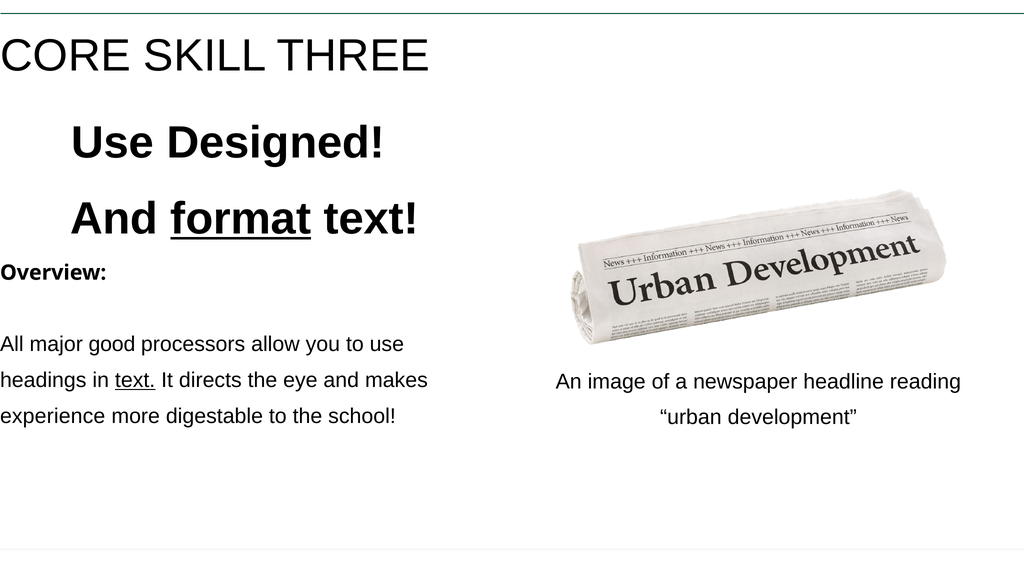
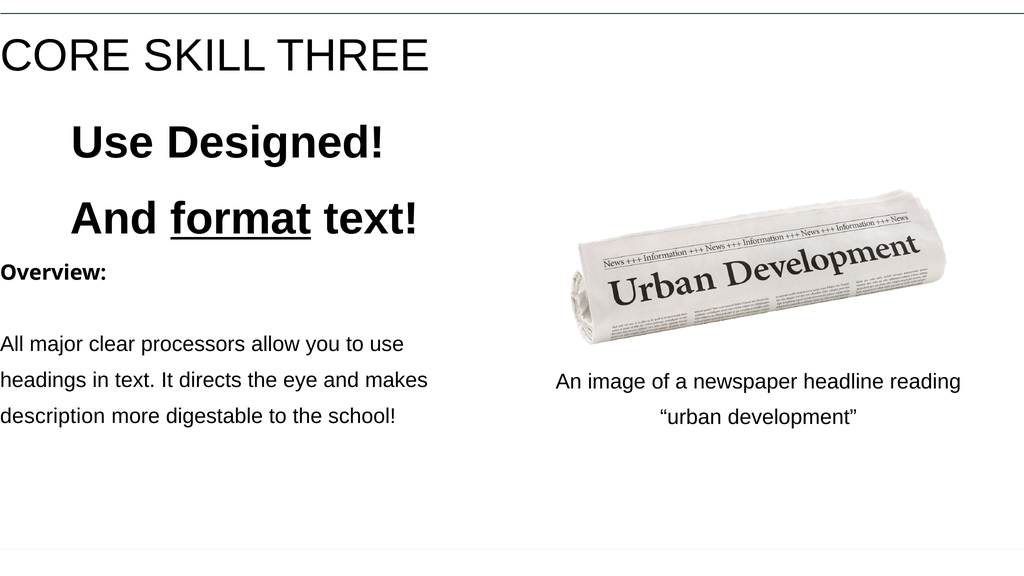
good: good -> clear (112, 344)
text underline: present -> none (135, 380)
experience: experience -> description (53, 416)
